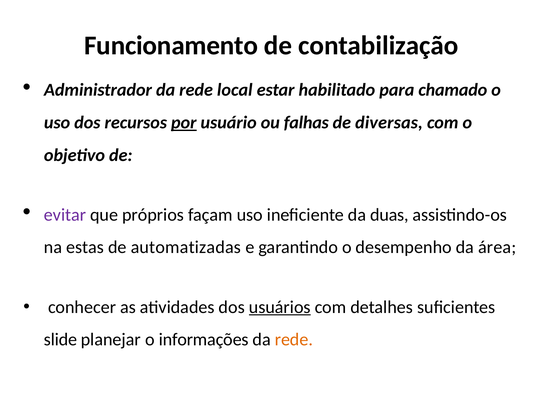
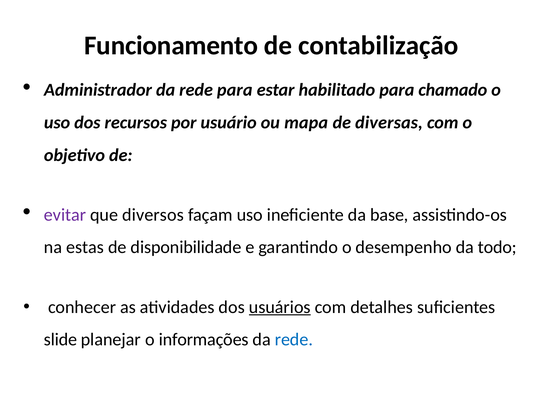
rede local: local -> para (235, 90)
por underline: present -> none (184, 123)
falhas: falhas -> mapa (306, 123)
próprios: próprios -> diversos (153, 215)
duas: duas -> base (389, 215)
automatizadas: automatizadas -> disponibilidade (186, 248)
área: área -> todo (497, 248)
rede colour: orange -> blue (294, 340)
